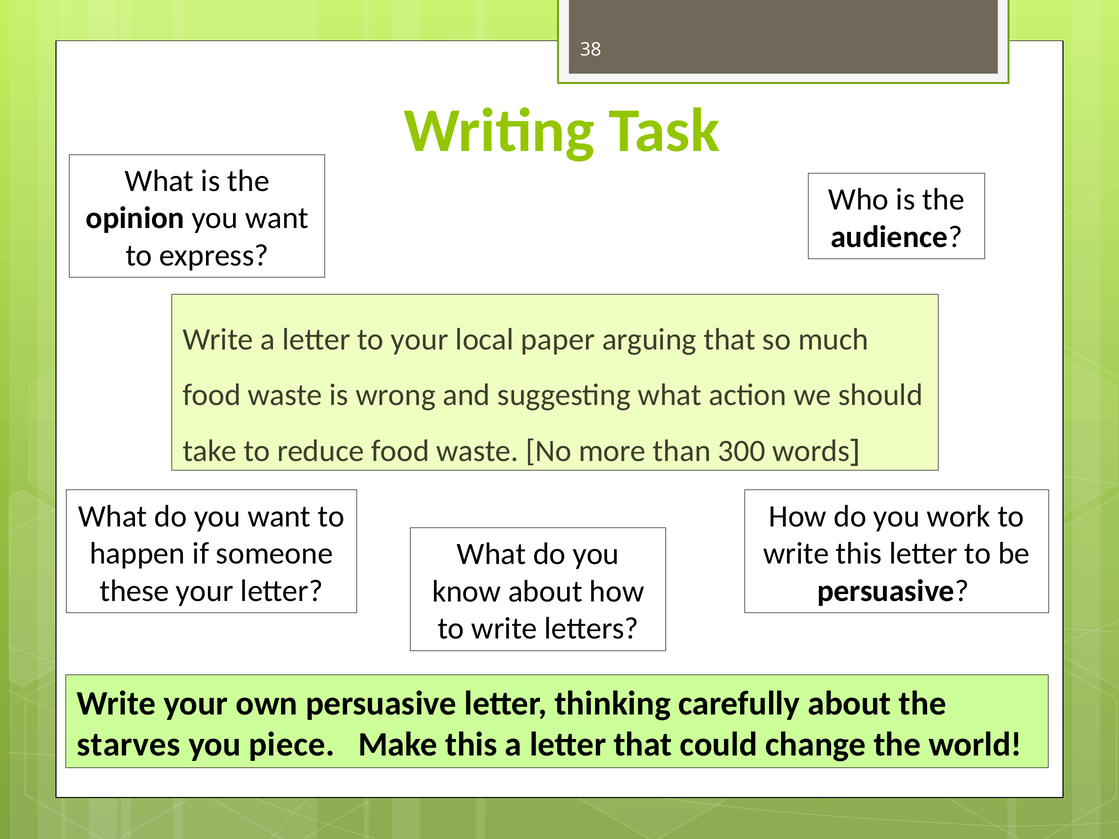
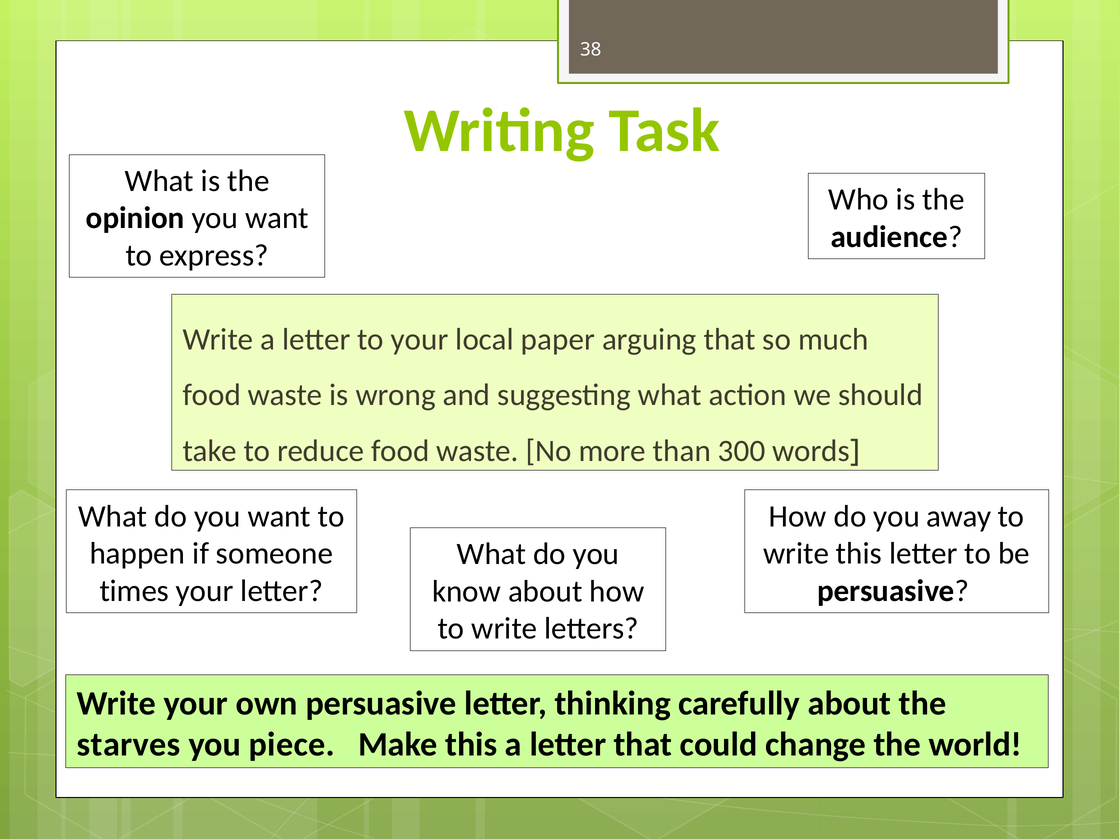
work: work -> away (959, 516)
these: these -> times (134, 591)
